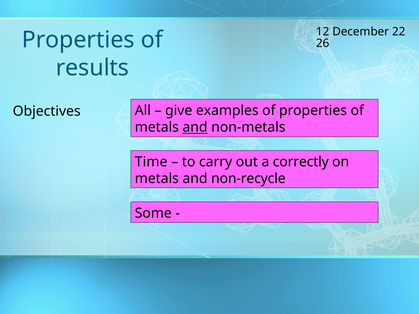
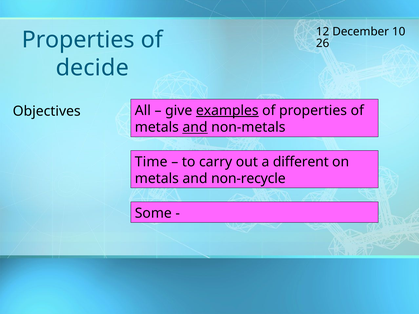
22: 22 -> 10 (399, 32)
results: results -> decide (92, 68)
examples underline: none -> present (227, 111)
correctly: correctly -> different (301, 162)
